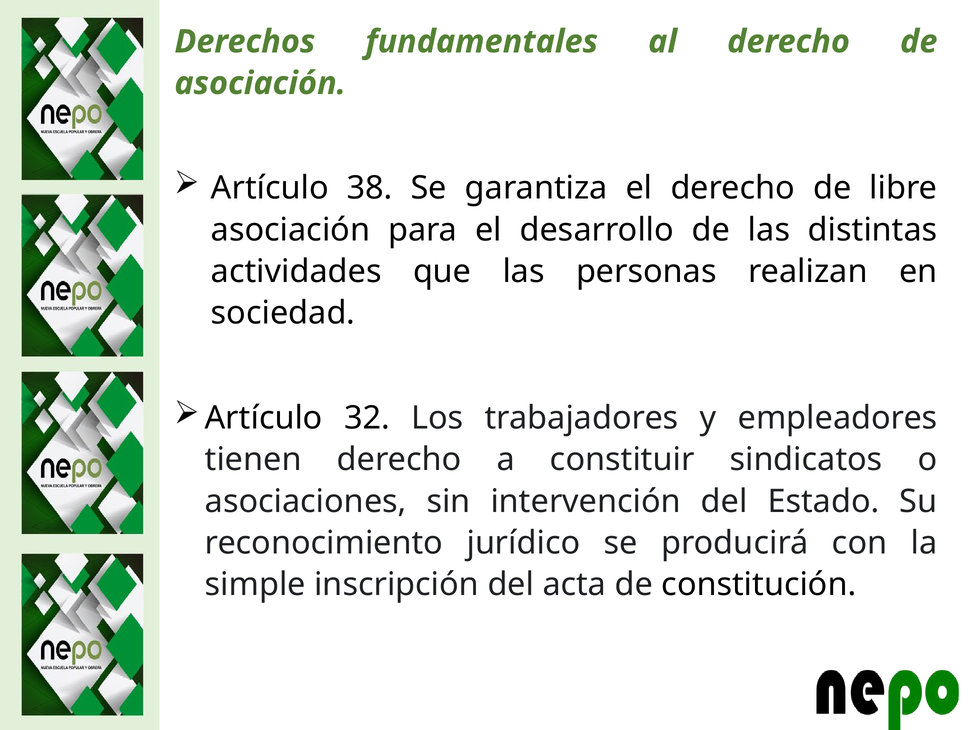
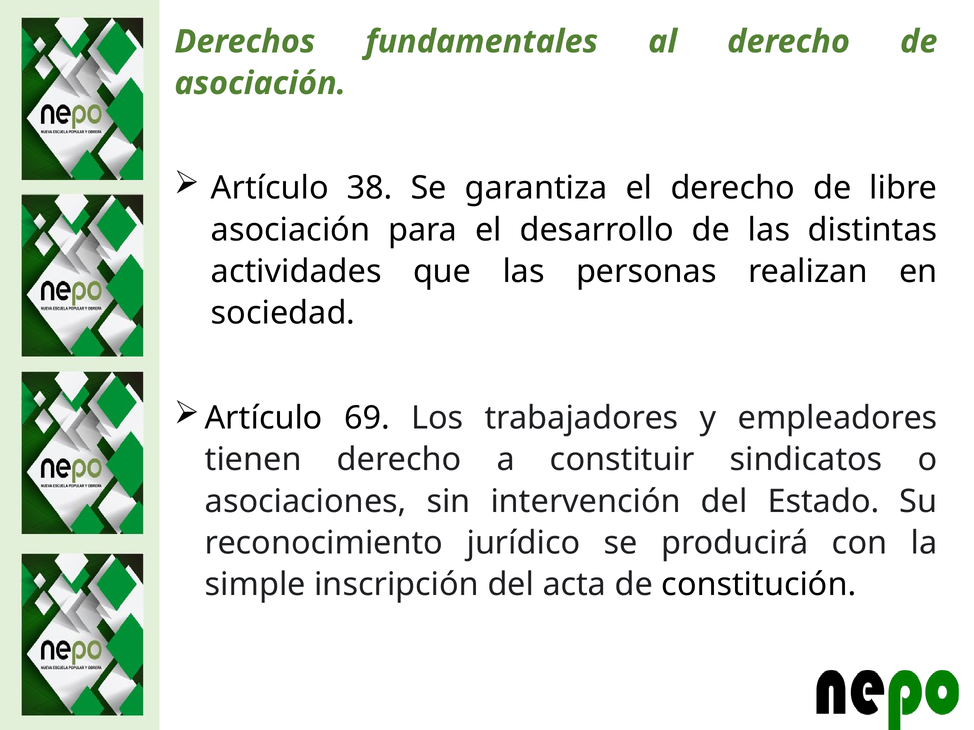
32: 32 -> 69 (367, 418)
